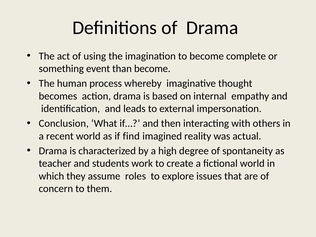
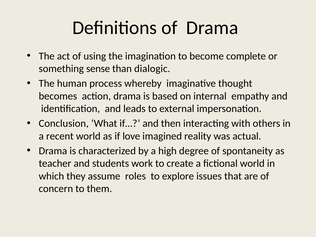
event: event -> sense (98, 69)
than become: become -> dialogic (152, 69)
find: find -> love (131, 136)
